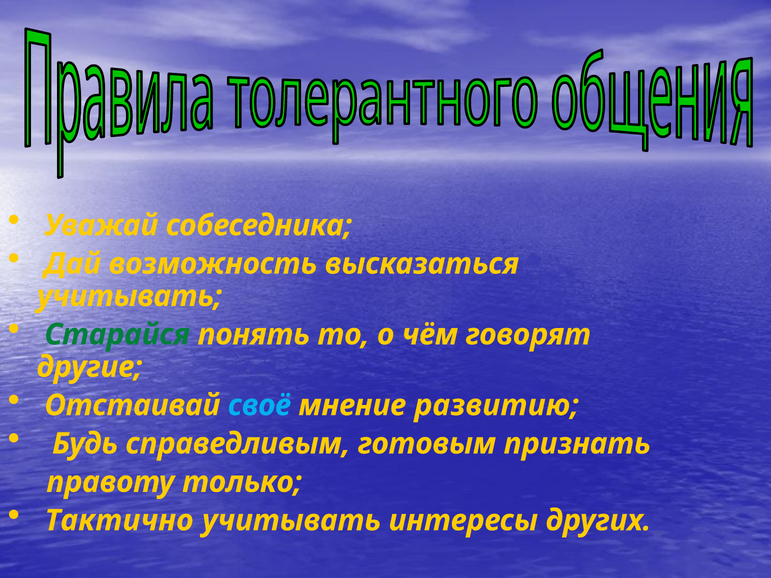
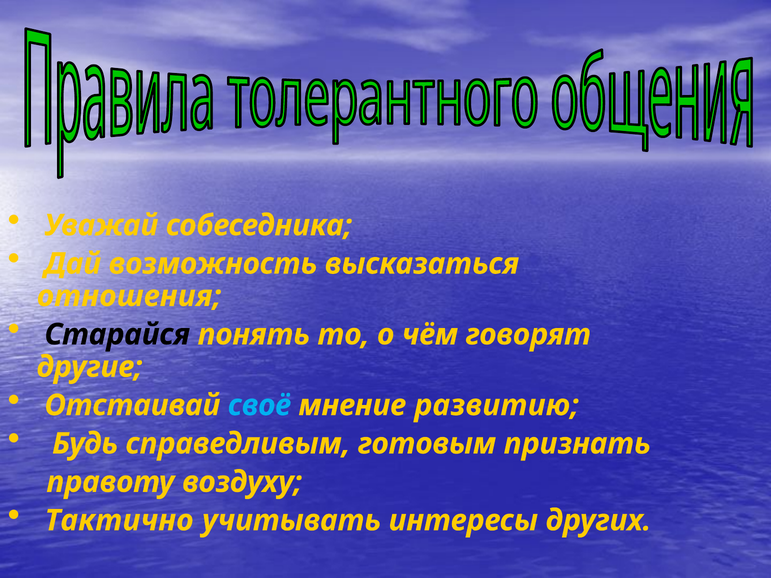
учитывать: учитывать -> отношения (129, 296)
Старайся colour: green -> black (117, 335)
только: только -> воздуху (242, 482)
